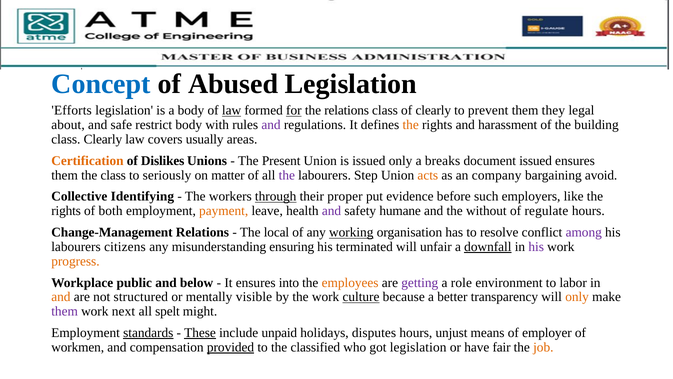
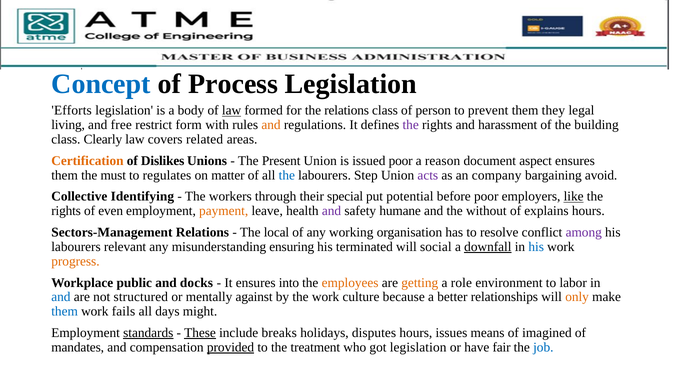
Abused: Abused -> Process (233, 84)
for underline: present -> none (294, 110)
of clearly: clearly -> person (433, 110)
about: about -> living (68, 125)
safe: safe -> free (121, 125)
restrict body: body -> form (189, 125)
and colour: purple -> orange (271, 125)
the colour: orange -> purple (411, 125)
usually: usually -> related (205, 139)
issued only: only -> poor (401, 161)
breaks: breaks -> reason (443, 161)
document issued: issued -> aspect (536, 161)
the class: class -> must (113, 175)
seriously: seriously -> regulates (167, 175)
the colour: purple -> blue (287, 175)
acts colour: orange -> purple (428, 175)
through underline: present -> none (276, 196)
proper: proper -> special (345, 196)
evidence: evidence -> potential (410, 196)
before such: such -> poor (486, 196)
like underline: none -> present (574, 196)
both: both -> even (111, 211)
regulate: regulate -> explains (546, 211)
Change-Management: Change-Management -> Sectors-Management (112, 232)
working underline: present -> none (351, 232)
citizens: citizens -> relevant (125, 247)
unfair: unfair -> social (436, 247)
his colour: purple -> blue (536, 247)
below: below -> docks (196, 282)
getting colour: purple -> orange (420, 282)
and colour: orange -> blue (61, 297)
visible: visible -> against (254, 297)
culture underline: present -> none (361, 297)
transparency: transparency -> relationships (504, 297)
them colour: purple -> blue (65, 311)
next: next -> fails (123, 311)
spelt: spelt -> days (167, 311)
unpaid: unpaid -> breaks (279, 333)
unjust: unjust -> issues (451, 333)
employer: employer -> imagined (547, 333)
workmen: workmen -> mandates (78, 347)
classified: classified -> treatment (315, 347)
job colour: orange -> blue (543, 347)
